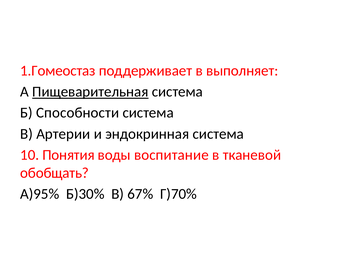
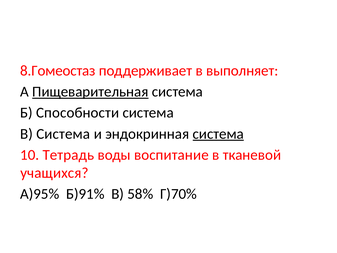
1.Гомеостаз: 1.Гомеостаз -> 8.Гомеостаз (58, 71)
В Артерии: Артерии -> Система (63, 134)
система underline: none -> present (218, 134)
Понятия: Понятия -> Тетрадь (68, 155)
обобщать: обобщать -> учащихся (54, 173)
Б)30%: Б)30% -> Б)91% (85, 194)
67%: 67% -> 58% (140, 194)
